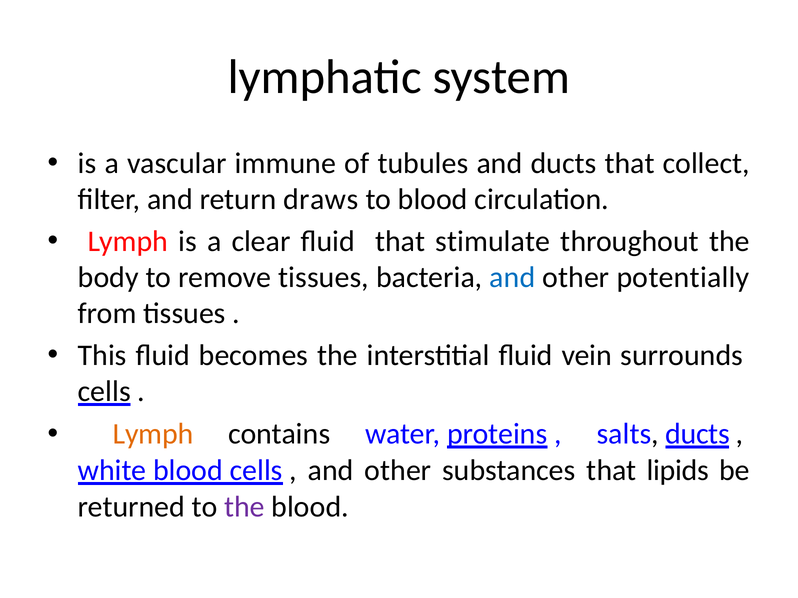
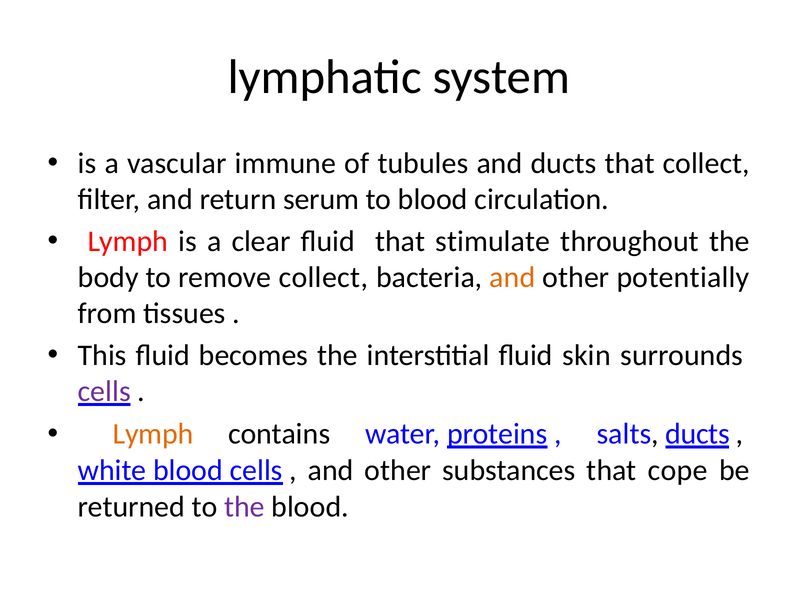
draws: draws -> serum (321, 200)
remove tissues: tissues -> collect (323, 278)
and colour: blue -> orange (512, 278)
vein: vein -> skin (586, 356)
cells colour: black -> purple (104, 392)
lipids: lipids -> cope (678, 471)
